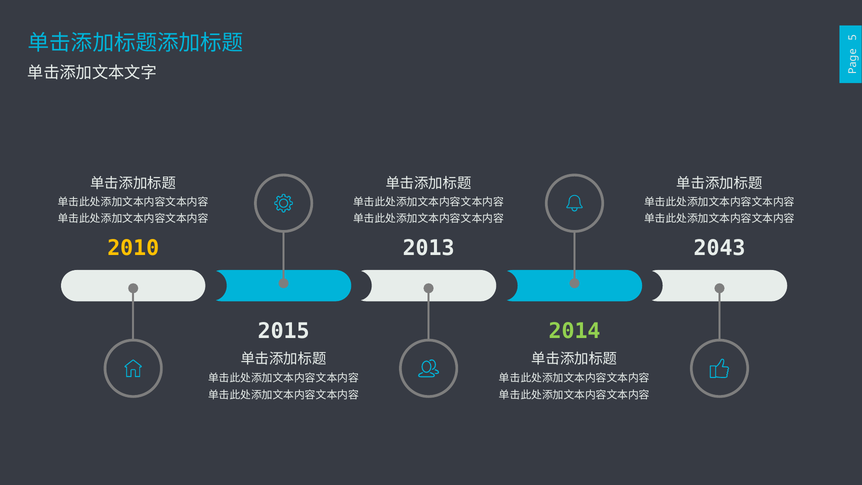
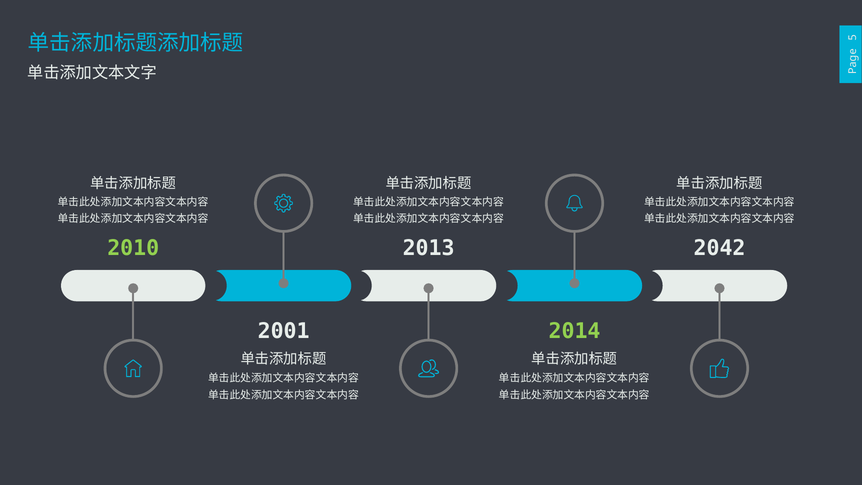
2010 colour: yellow -> light green (133, 248)
2043: 2043 -> 2042 (720, 248)
2015: 2015 -> 2001 (284, 331)
